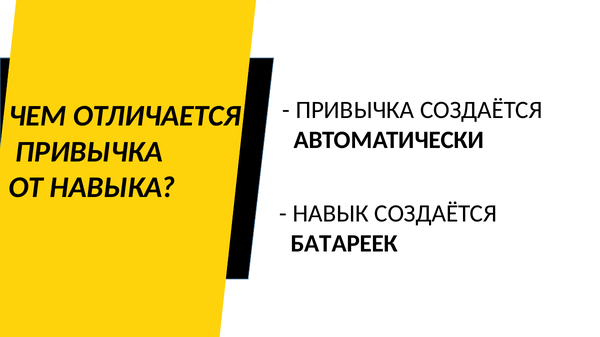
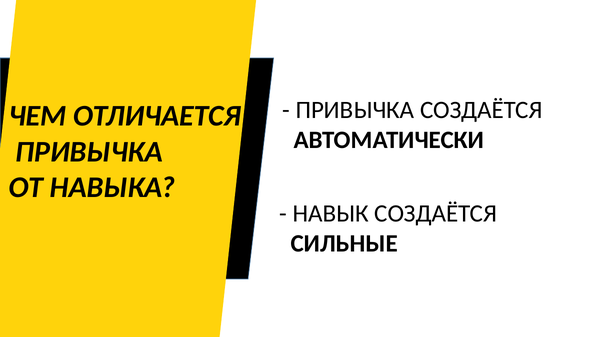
БАТАРЕЕК: БАТАРЕЕК -> СИЛЬНЫЕ (344, 244)
